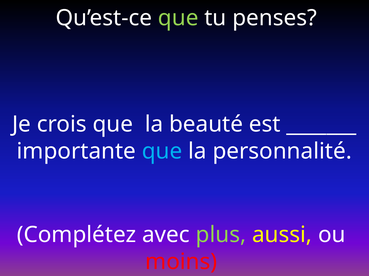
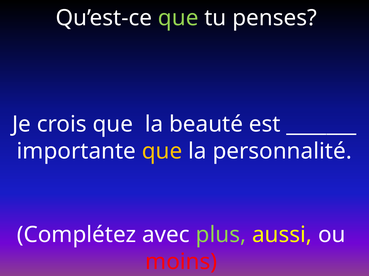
que colour: light blue -> yellow (162, 152)
